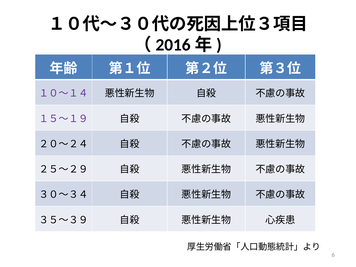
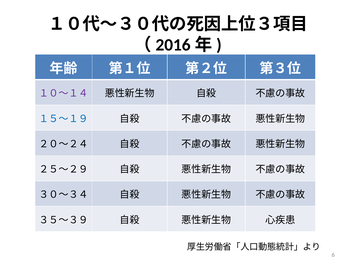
１５～１９ colour: purple -> blue (64, 119)
